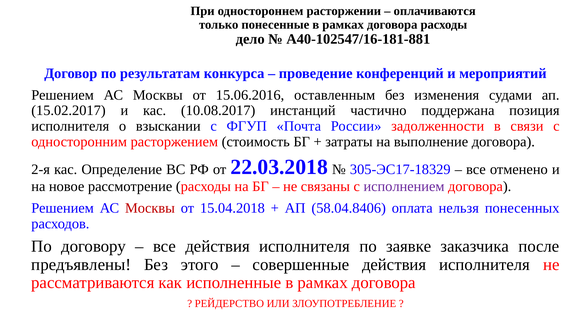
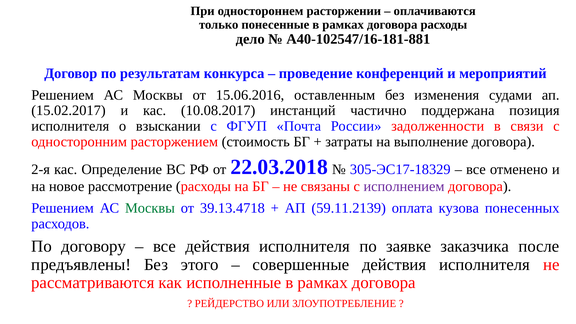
Москвы colour: red -> green (150, 208)
15.04.2018: 15.04.2018 -> 39.13.4718 (232, 208)
58.04.8406: 58.04.8406 -> 59.11.2139 (349, 208)
нельзя: нельзя -> кузова (459, 208)
